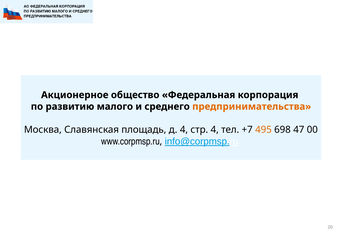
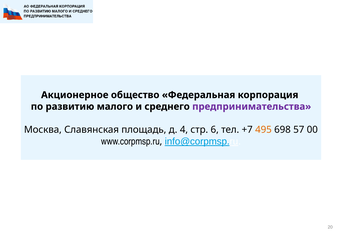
предпринимательства colour: orange -> purple (252, 106)
стр 4: 4 -> 6 (215, 130)
47: 47 -> 57 (299, 130)
